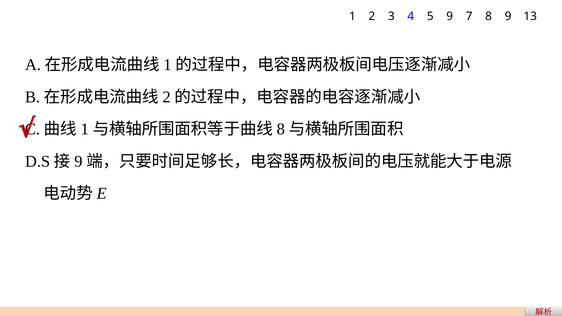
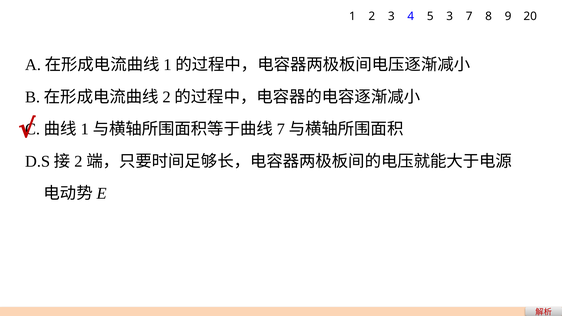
5 9: 9 -> 3 (450, 16)
13: 13 -> 20 (530, 16)
8: 8 -> 7 (281, 129)
9: 9 -> 2 (78, 161)
